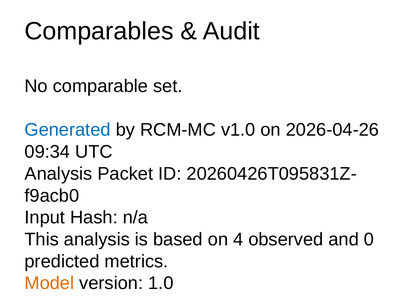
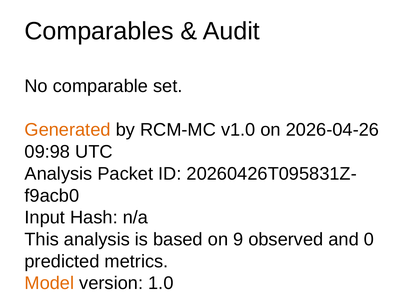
Generated colour: blue -> orange (68, 130)
09:34: 09:34 -> 09:98 (47, 152)
4: 4 -> 9 (238, 239)
